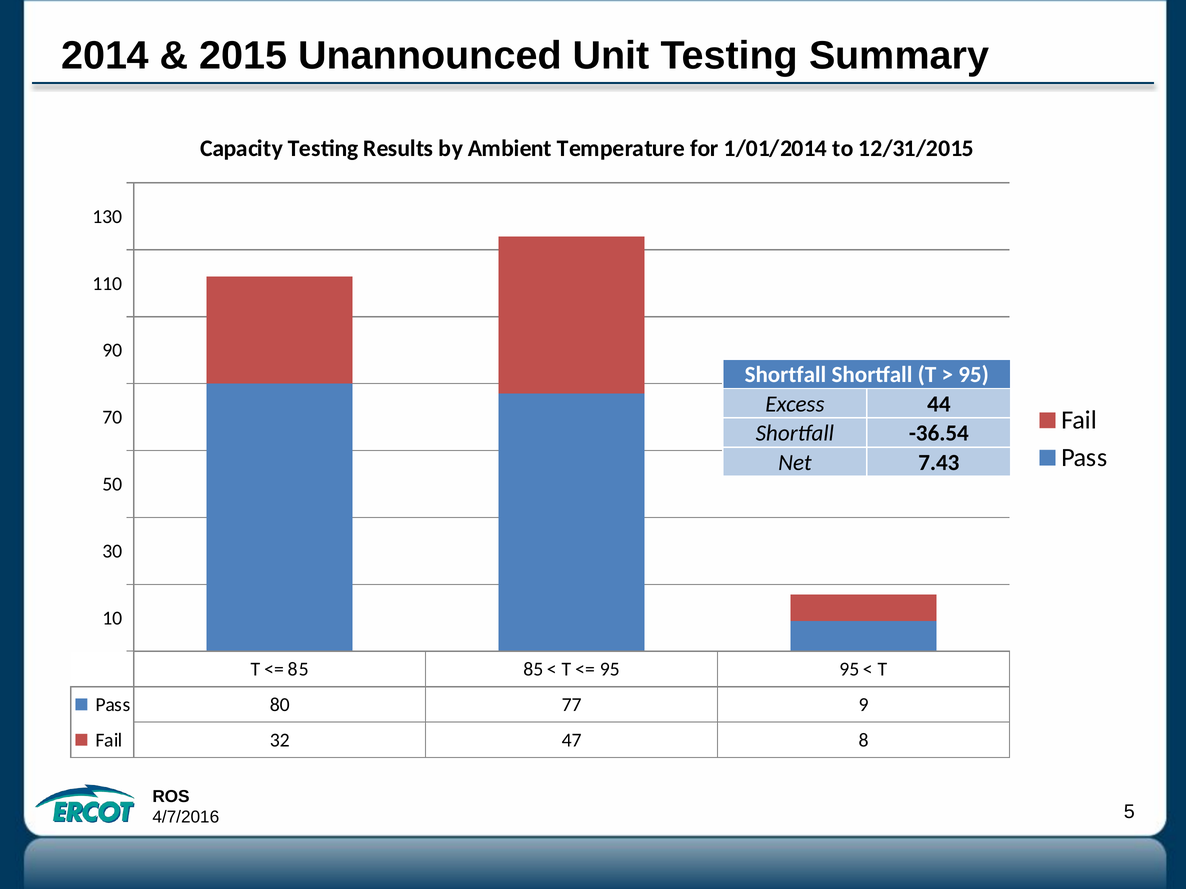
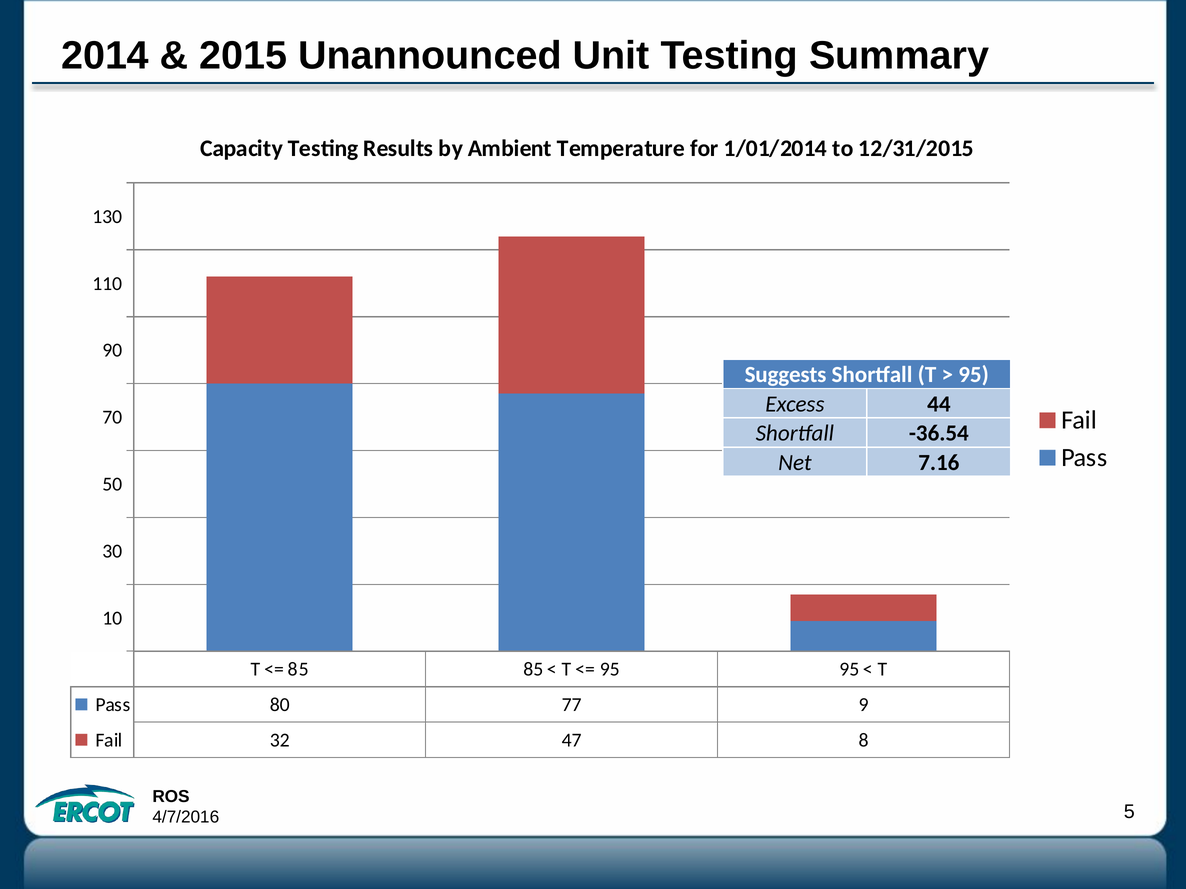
Shortfall: Shortfall -> Suggests (786, 375)
7.43: 7.43 -> 7.16 (939, 463)
